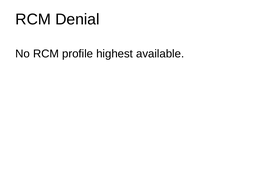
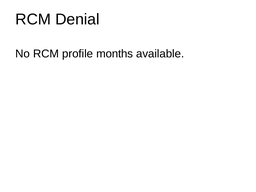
highest: highest -> months (115, 54)
